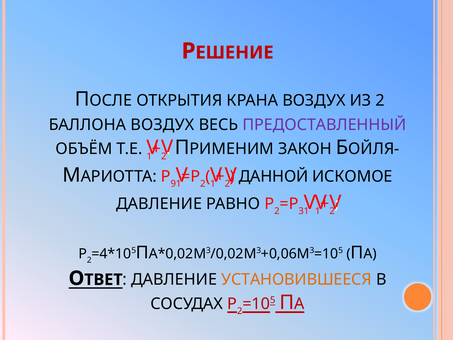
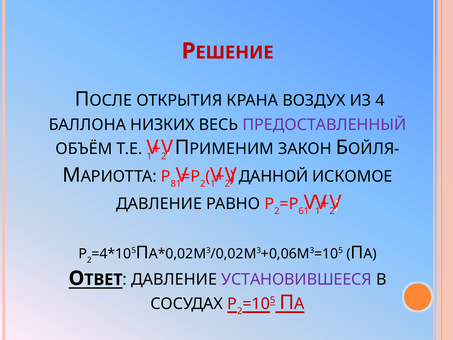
ИЗ 2: 2 -> 4 (380, 101)
БАЛЛОНА ВОЗДУХ: ВОЗДУХ -> НИЗКИХ (163, 125)
9: 9 -> 8 (173, 184)
3: 3 -> 6 (301, 211)
УСТАНОВИВШЕЕСЯ colour: orange -> purple (297, 279)
